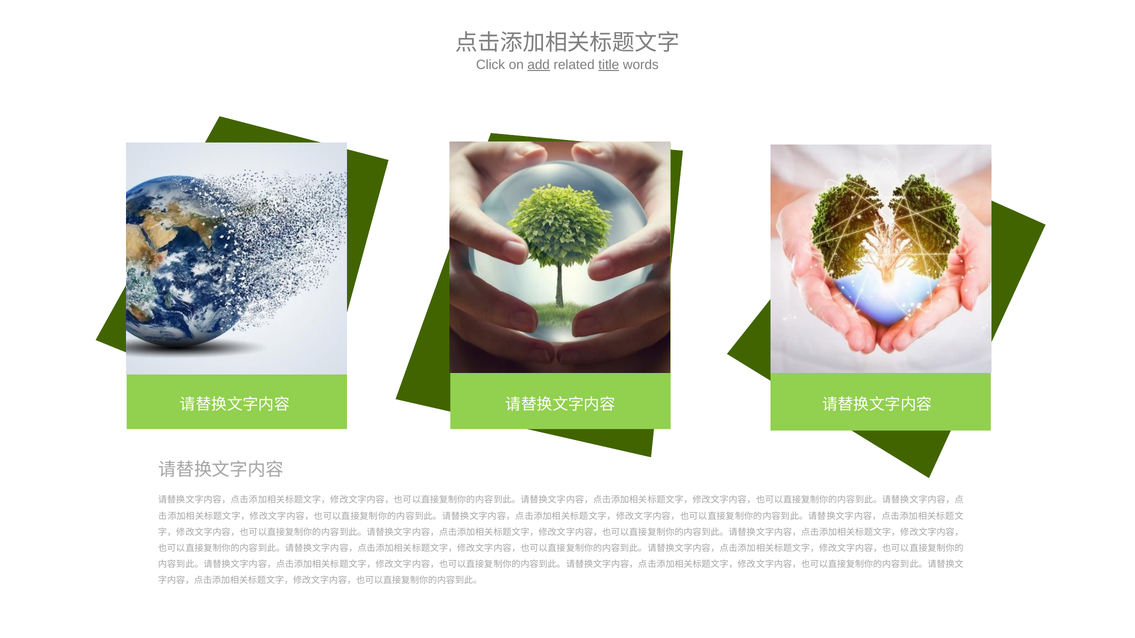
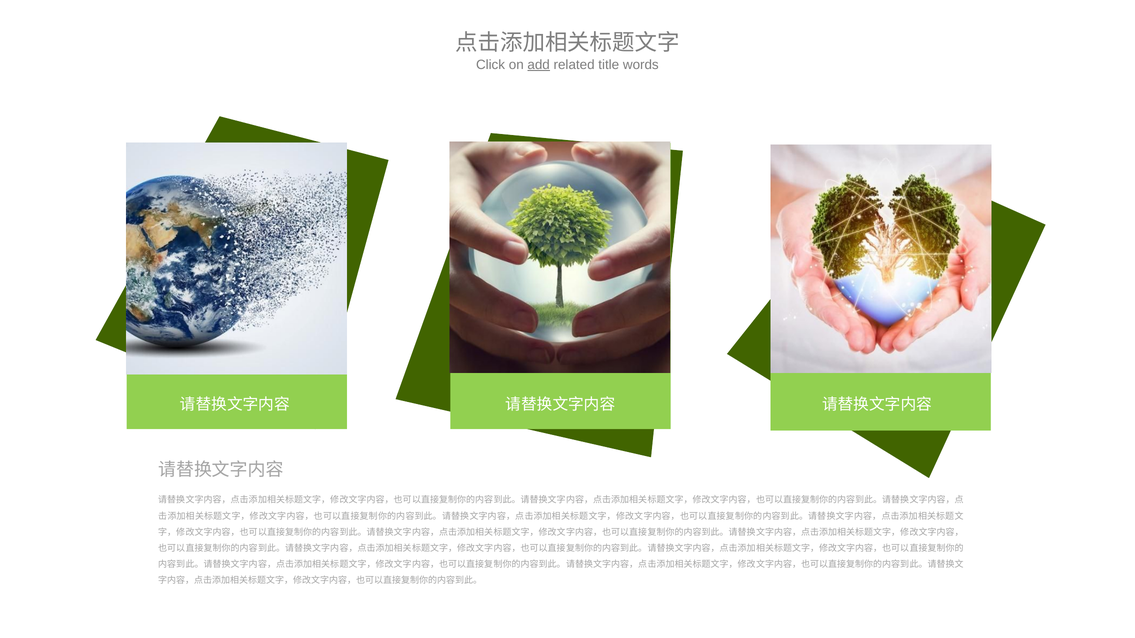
title underline: present -> none (609, 65)
